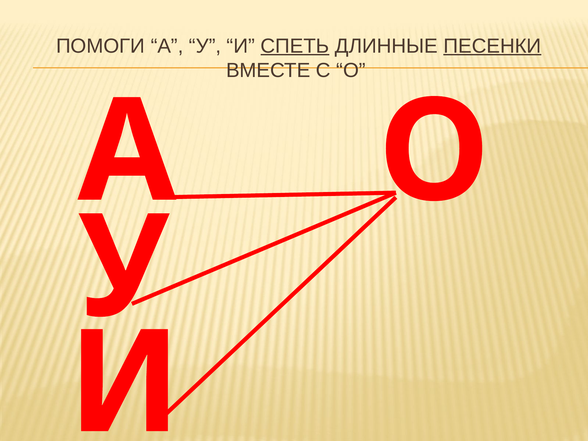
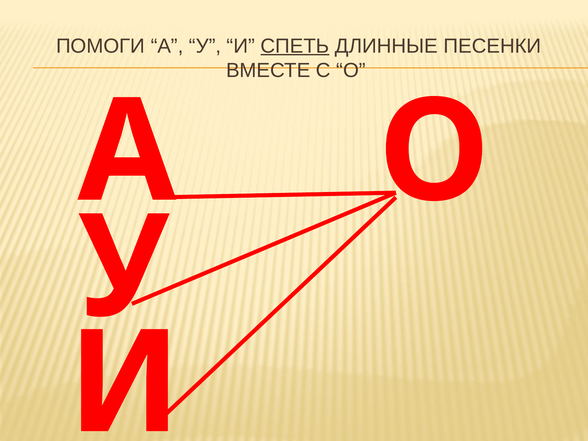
ПЕСЕНКИ underline: present -> none (492, 46)
